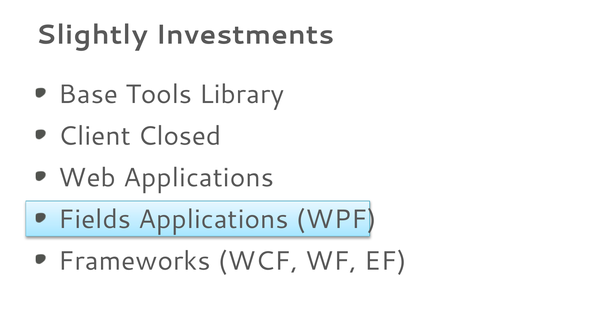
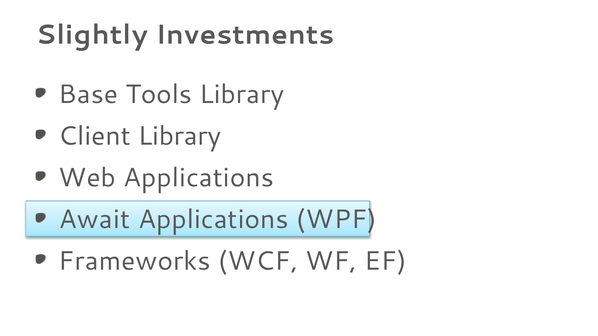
Client Closed: Closed -> Library (180, 136)
Fields: Fields -> Await (94, 220)
